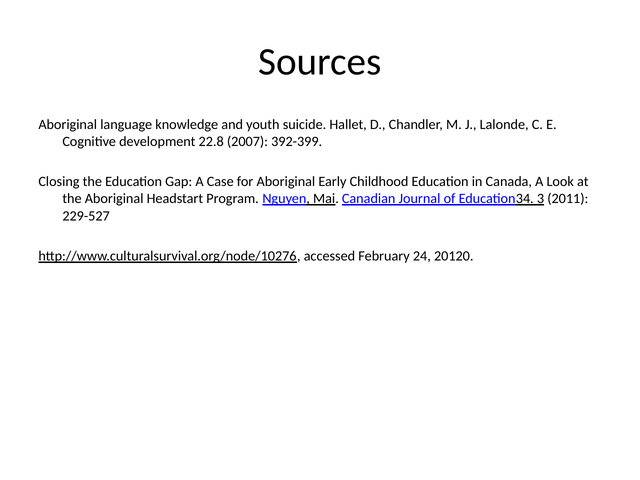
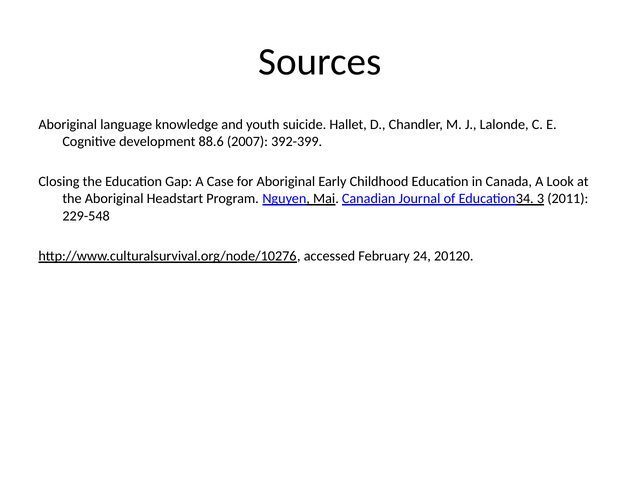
22.8: 22.8 -> 88.6 (211, 142)
229-527: 229-527 -> 229-548 (86, 216)
